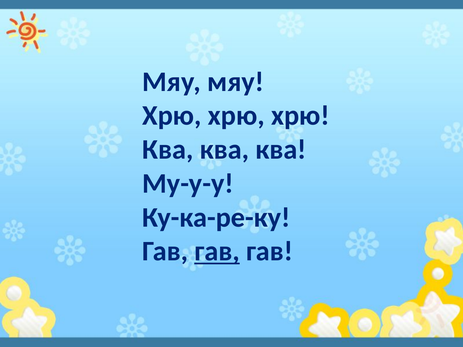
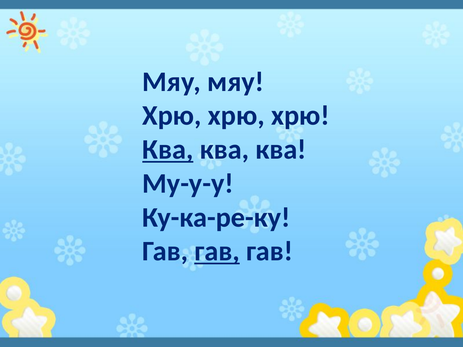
Ква underline: none -> present (168, 150)
